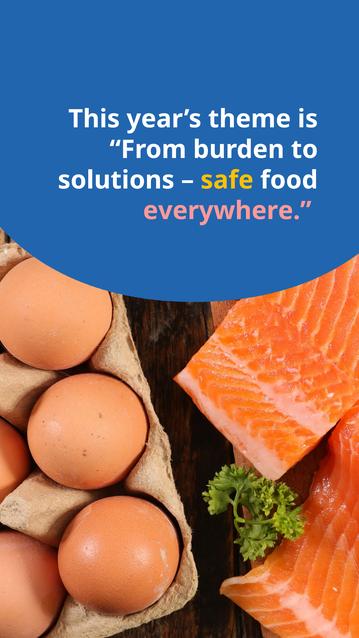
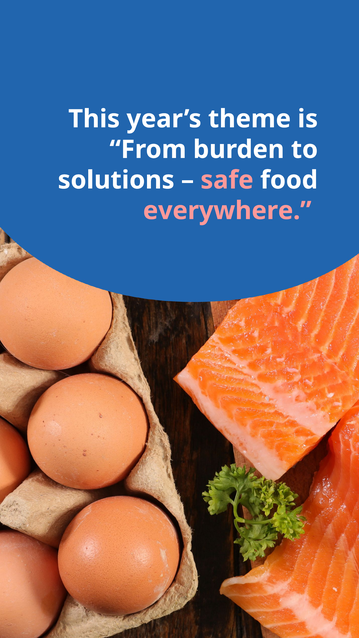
safe colour: yellow -> pink (227, 180)
